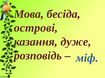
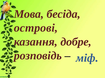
дуже: дуже -> добре (76, 42)
